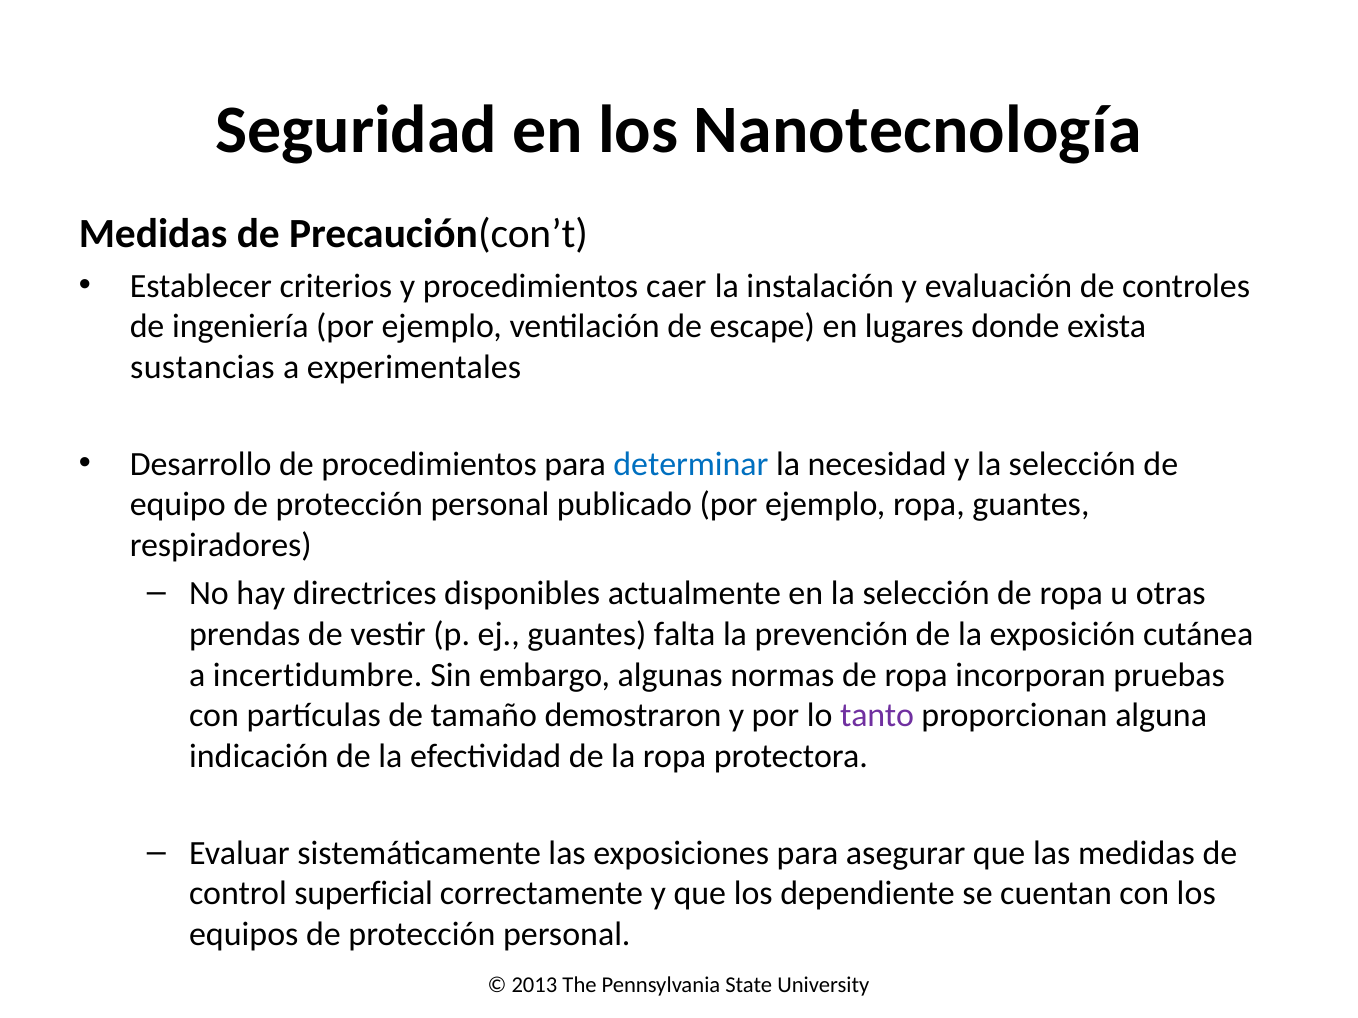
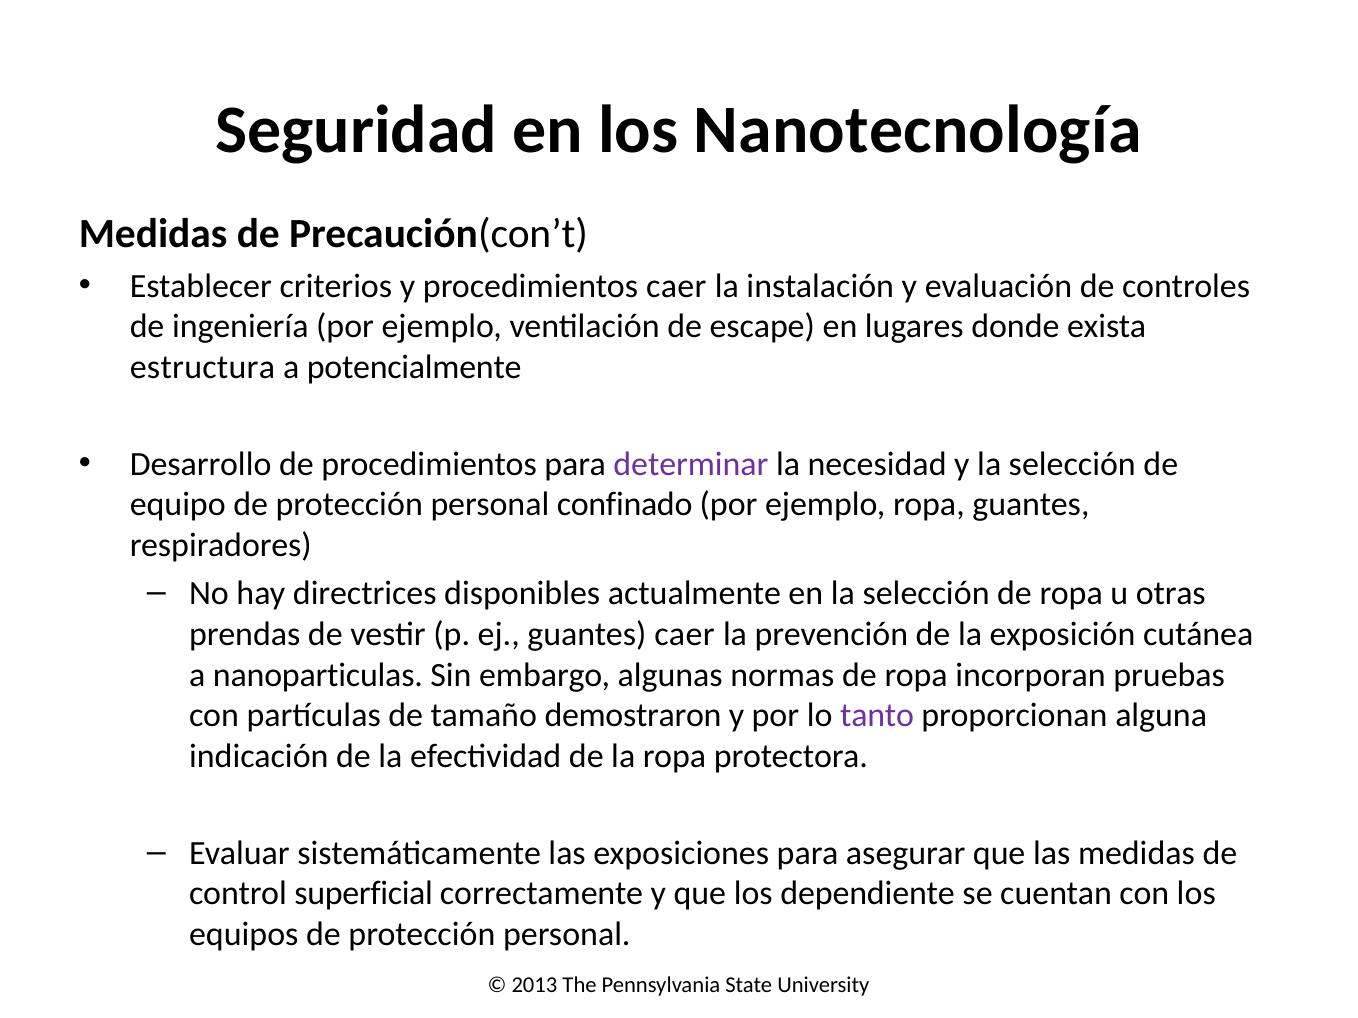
sustancias: sustancias -> estructura (202, 368)
experimentales: experimentales -> potencialmente (414, 368)
determinar colour: blue -> purple (691, 464)
publicado: publicado -> confinado (625, 505)
guantes falta: falta -> caer (684, 635)
incertidumbre: incertidumbre -> nanoparticulas (318, 675)
